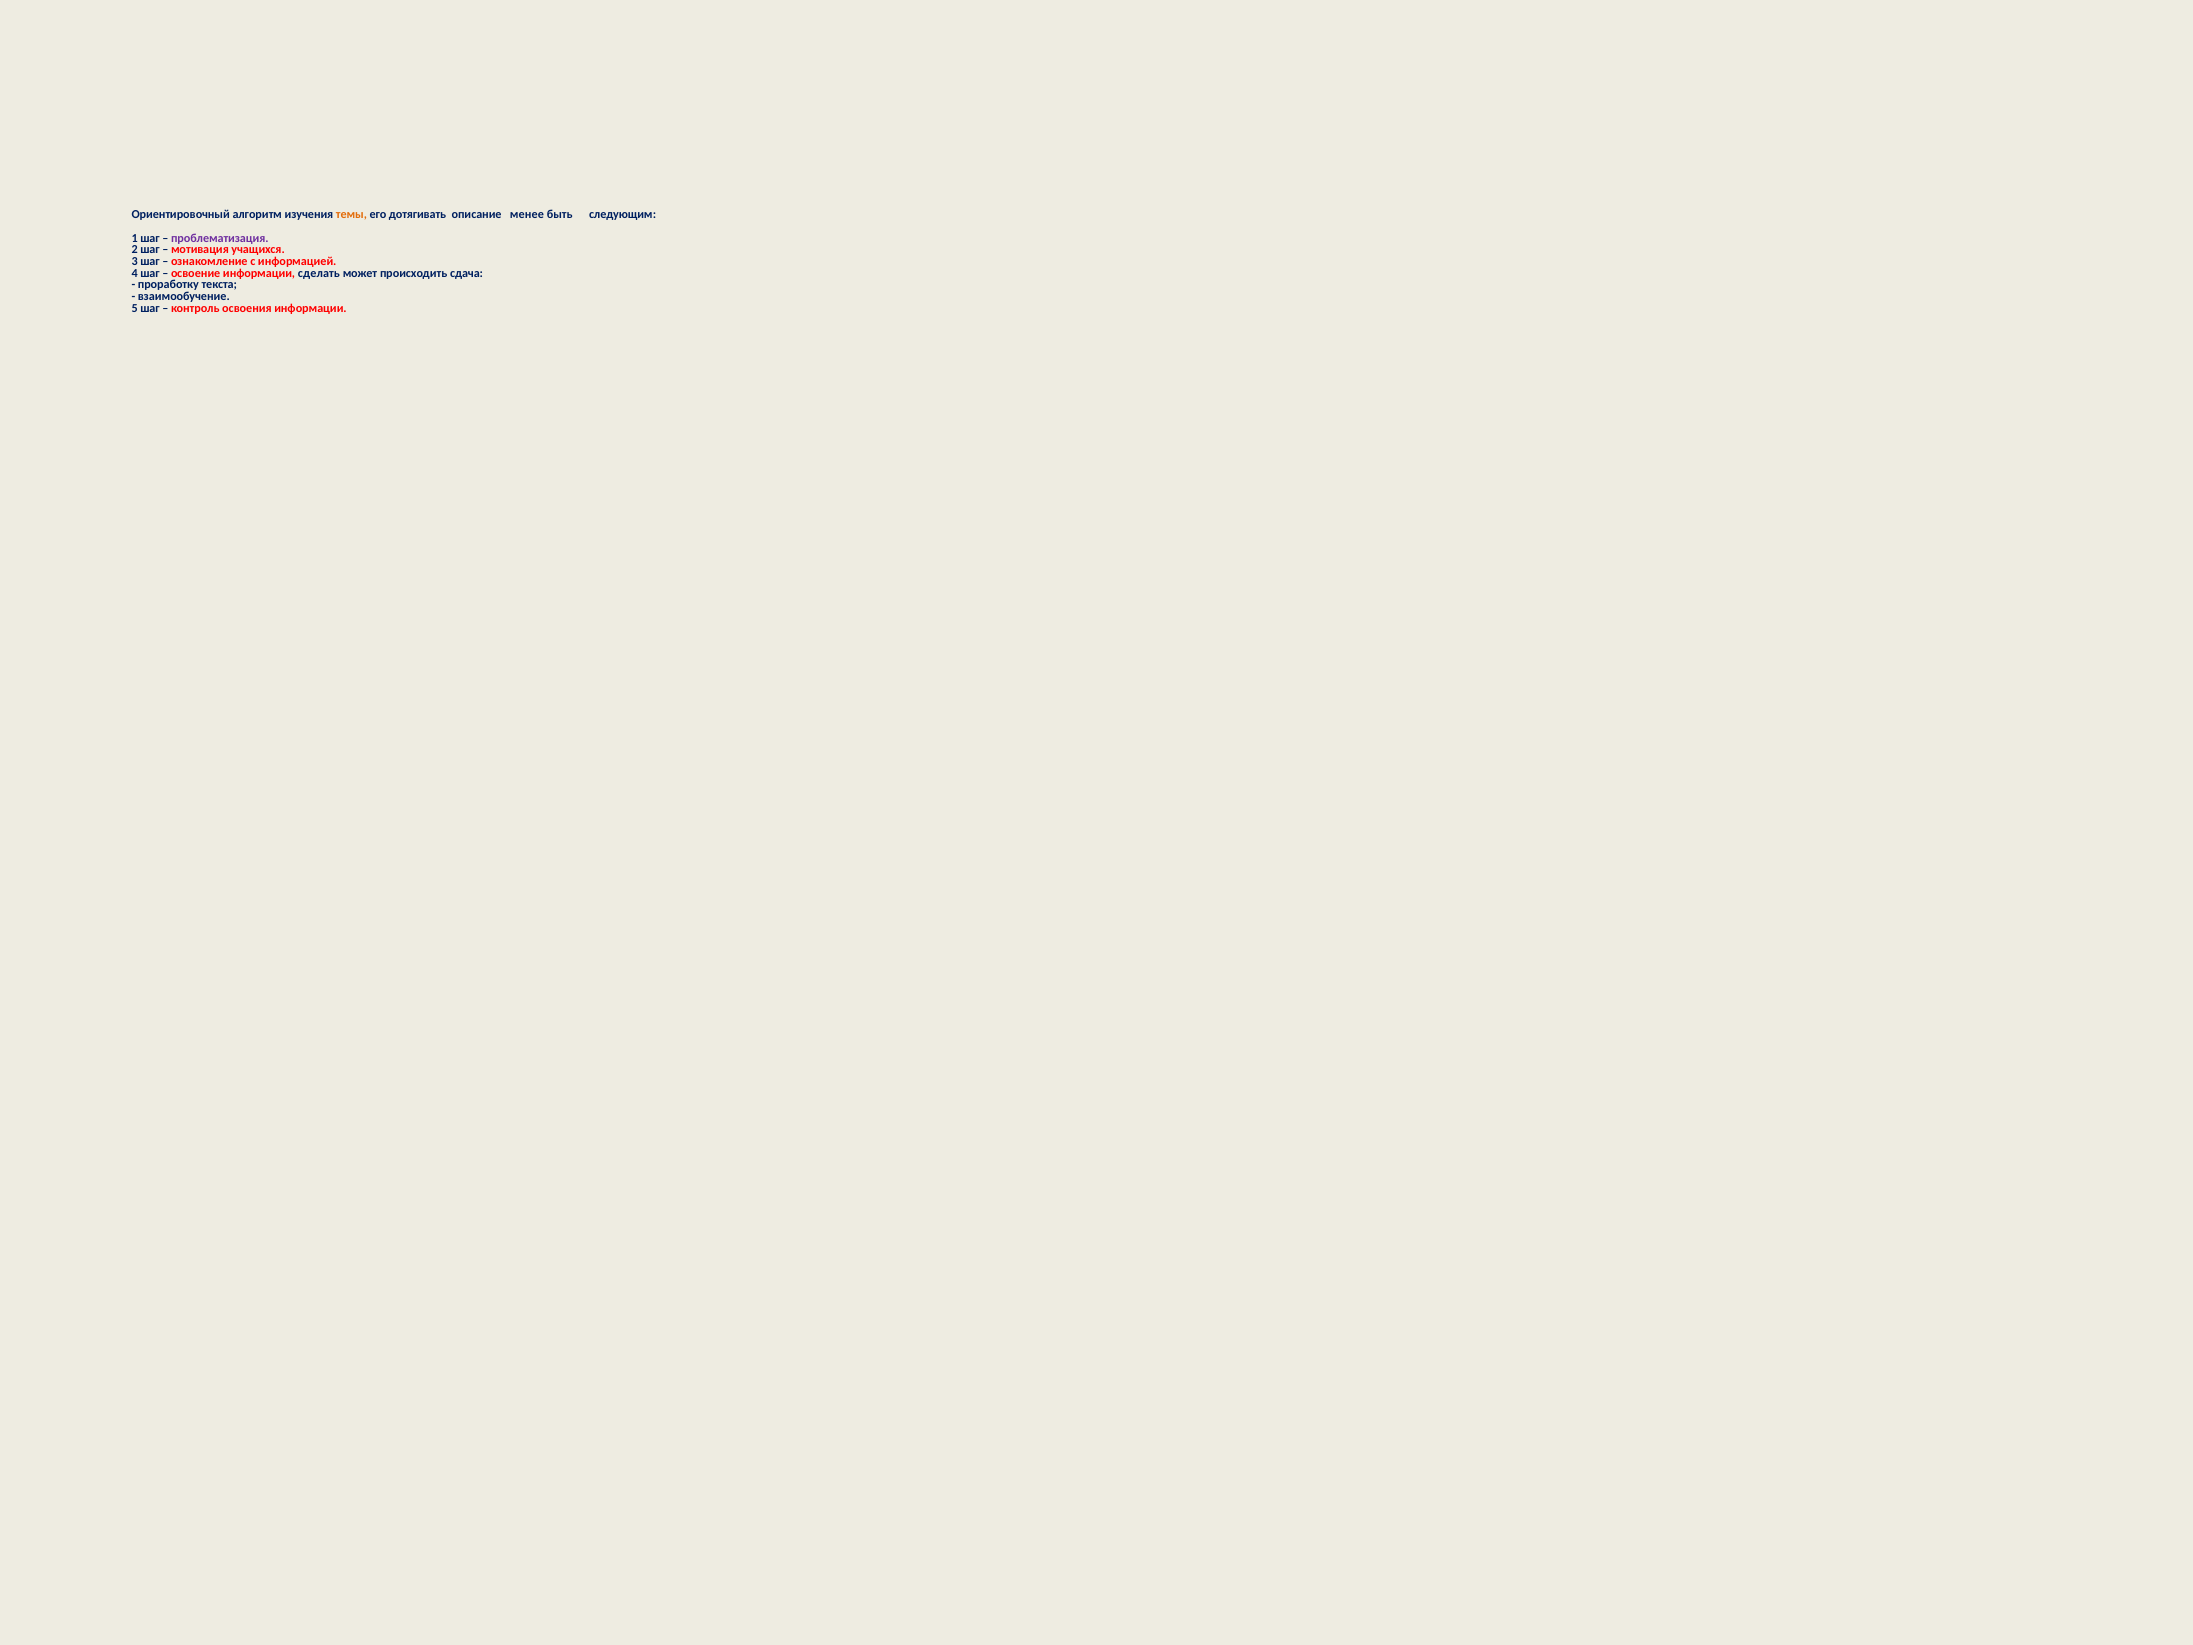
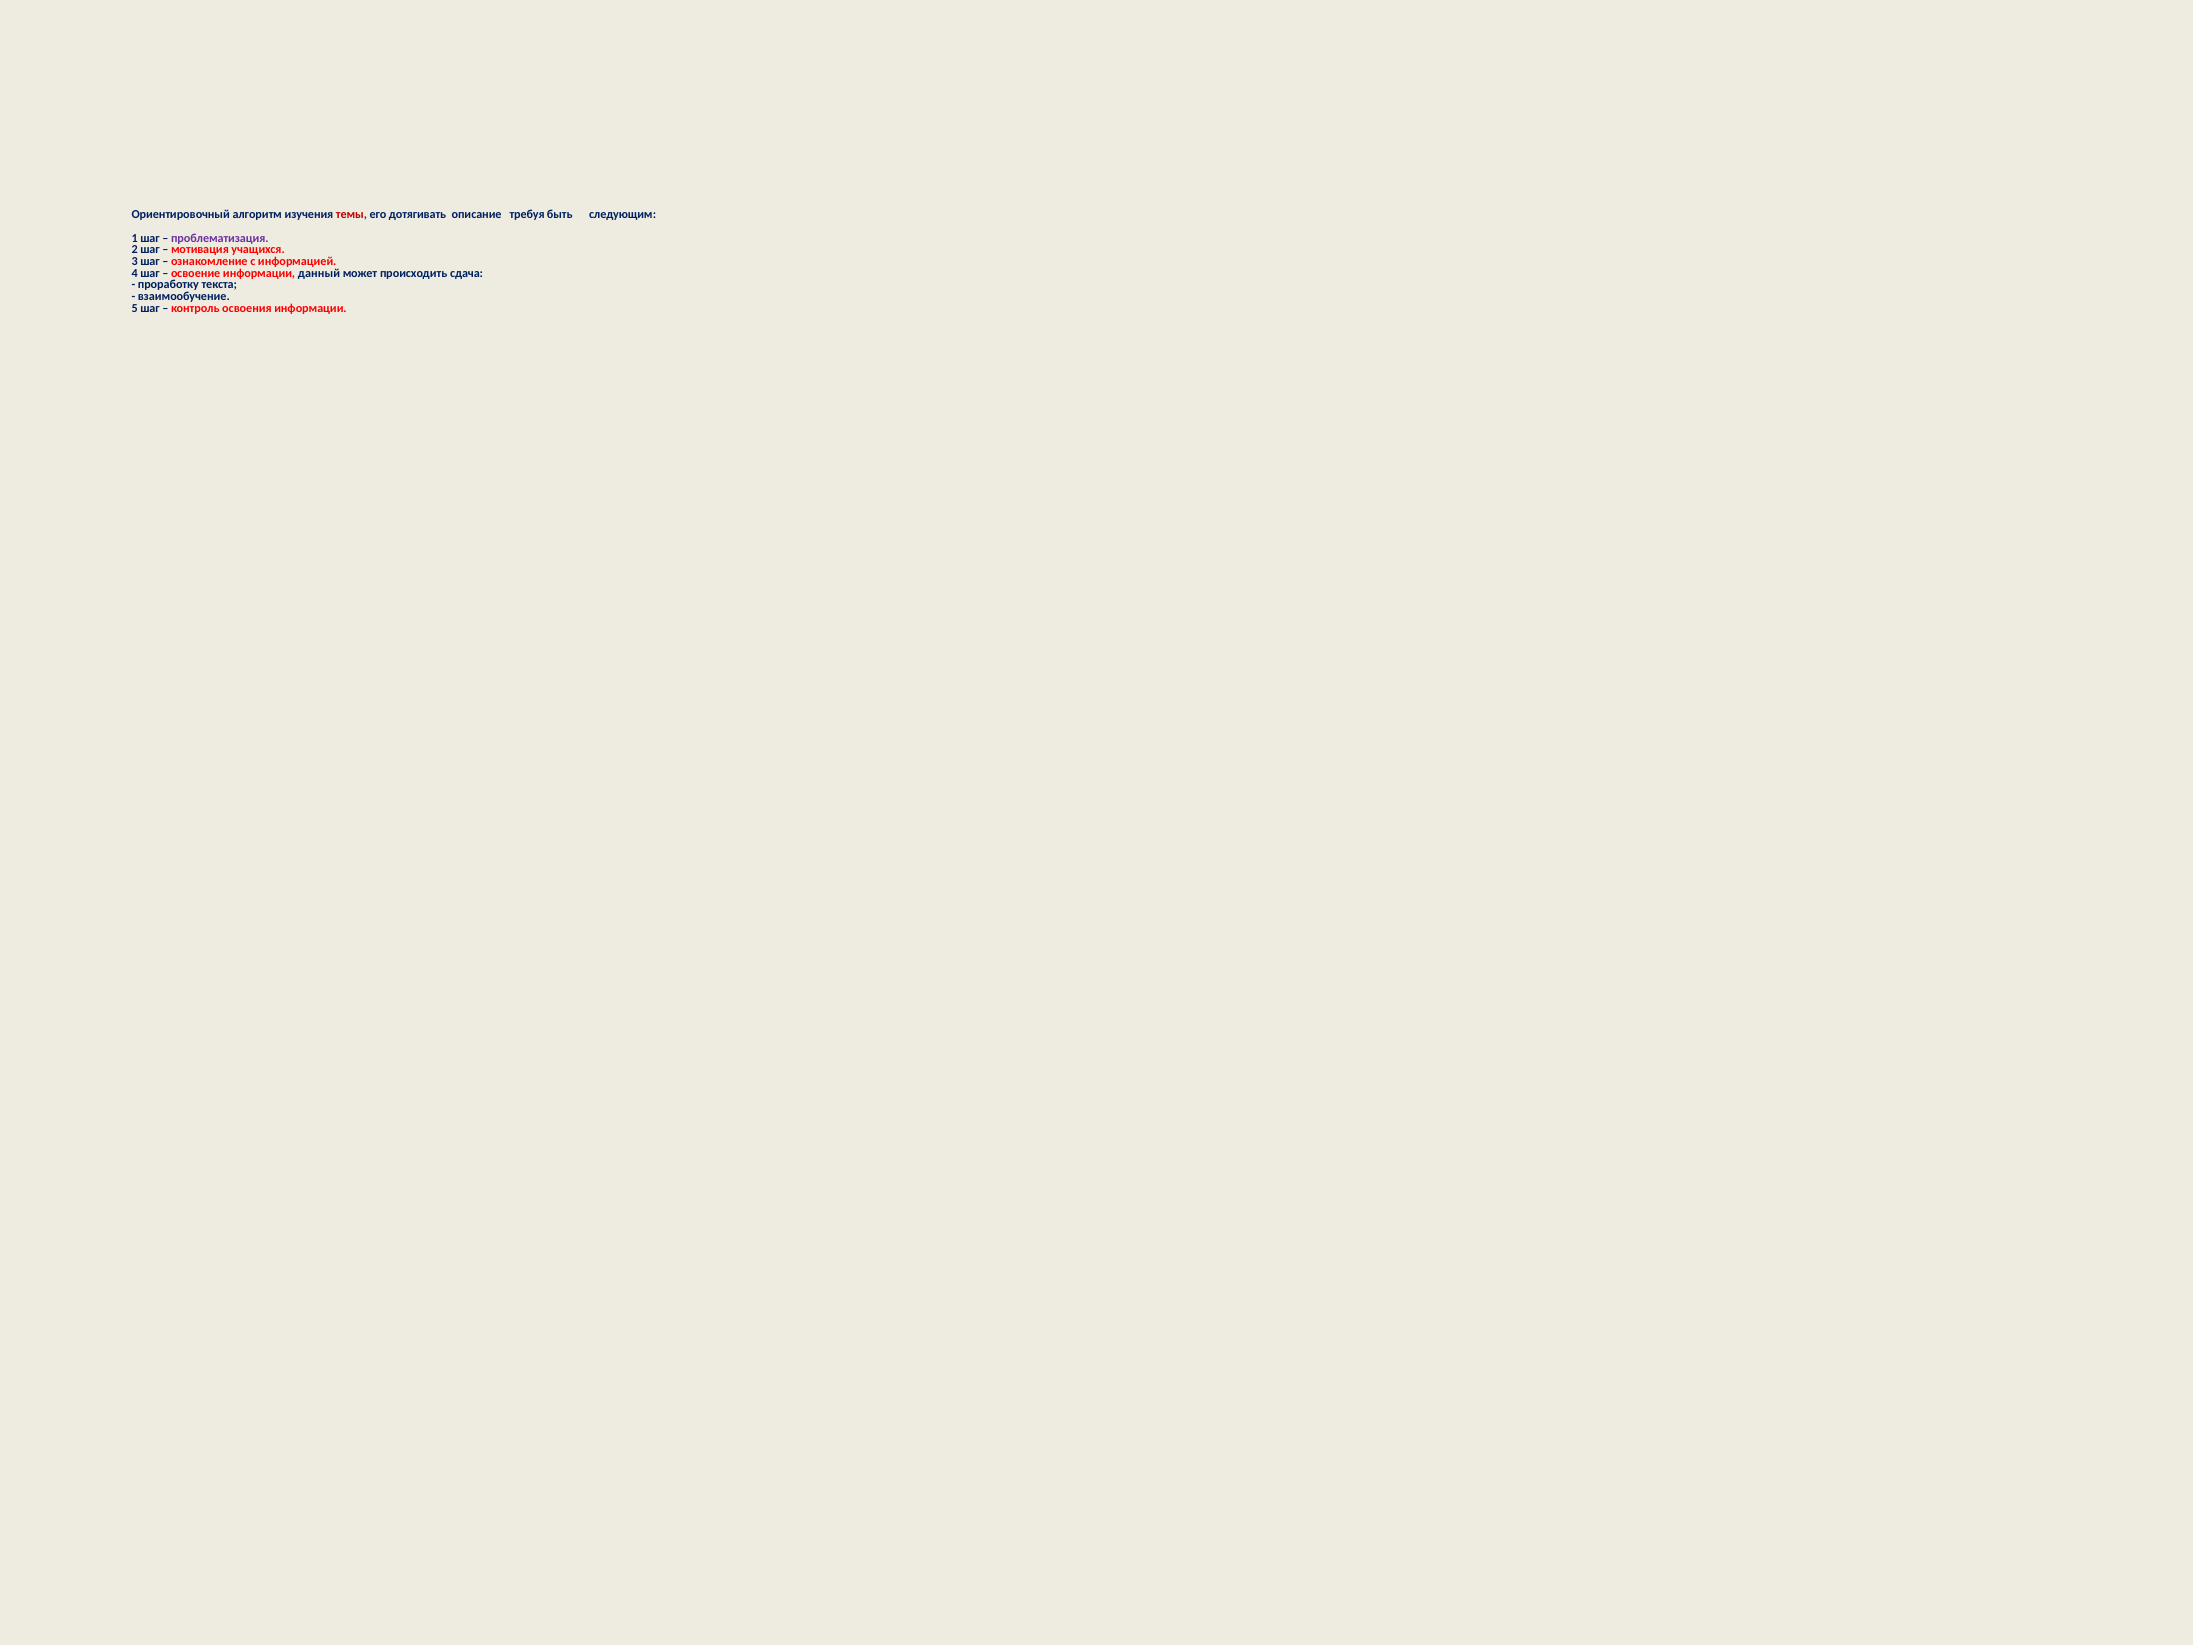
темы colour: orange -> red (351, 215)
менее: менее -> требуя (527, 215)
сделать: сделать -> данный (319, 273)
